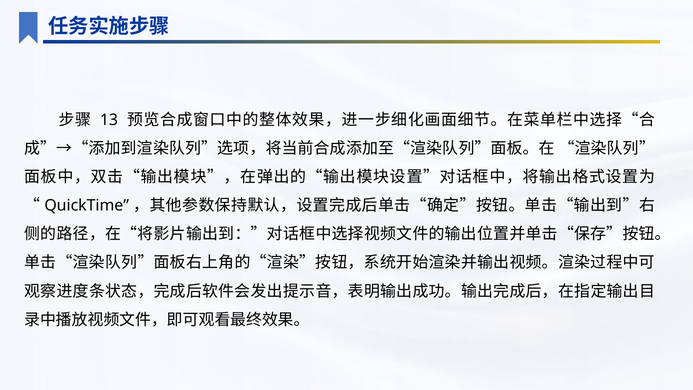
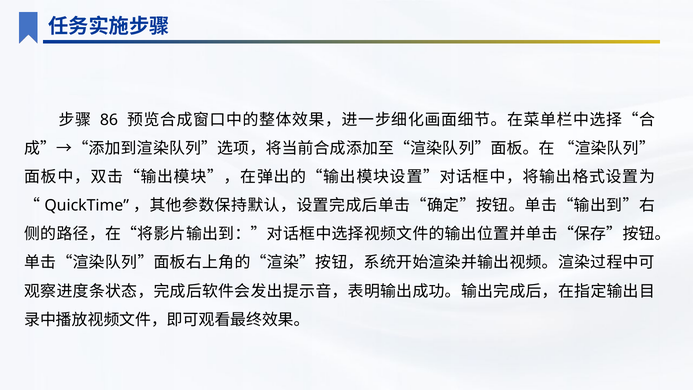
13: 13 -> 86 (109, 120)
